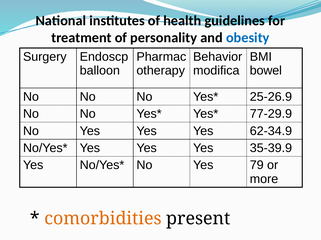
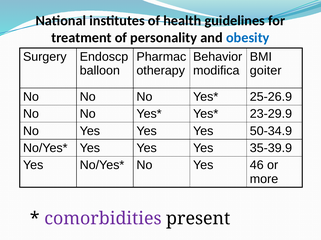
bowel: bowel -> goiter (266, 71)
77-29.9: 77-29.9 -> 23-29.9 (271, 114)
62-34.9: 62-34.9 -> 50-34.9 (271, 131)
79: 79 -> 46 (257, 166)
comorbidities colour: orange -> purple (103, 219)
